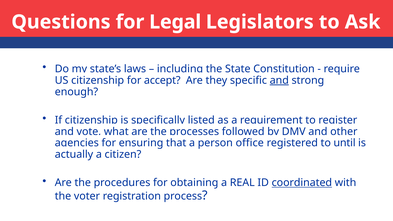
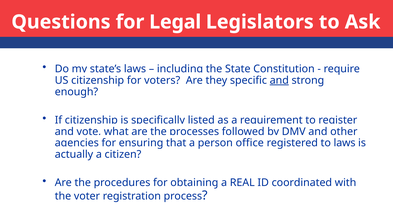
accept: accept -> voters (162, 80)
to until: until -> laws (345, 143)
coordinated underline: present -> none (302, 183)
